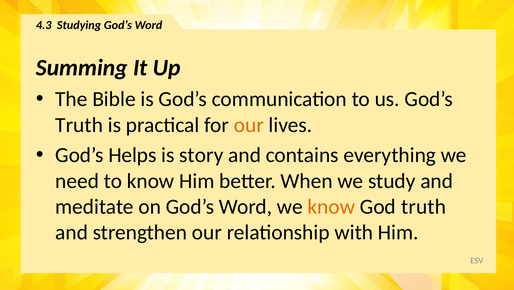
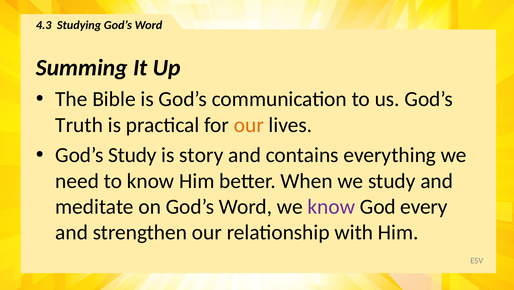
God’s Helps: Helps -> Study (132, 155)
know colour: orange -> purple (331, 207)
God truth: truth -> every (424, 207)
